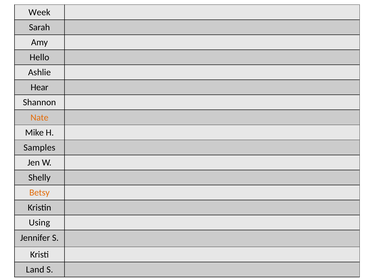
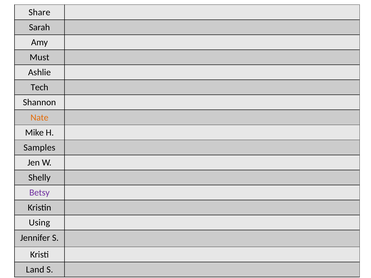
Week: Week -> Share (39, 12)
Hello: Hello -> Must (39, 57)
Hear: Hear -> Tech (39, 87)
Betsy colour: orange -> purple (39, 193)
